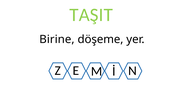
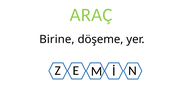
TAŞIT: TAŞIT -> ARAÇ (91, 15)
